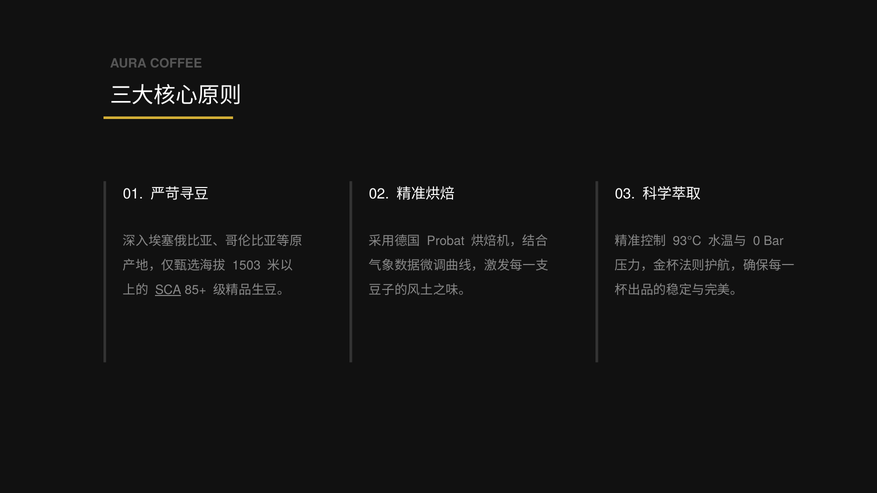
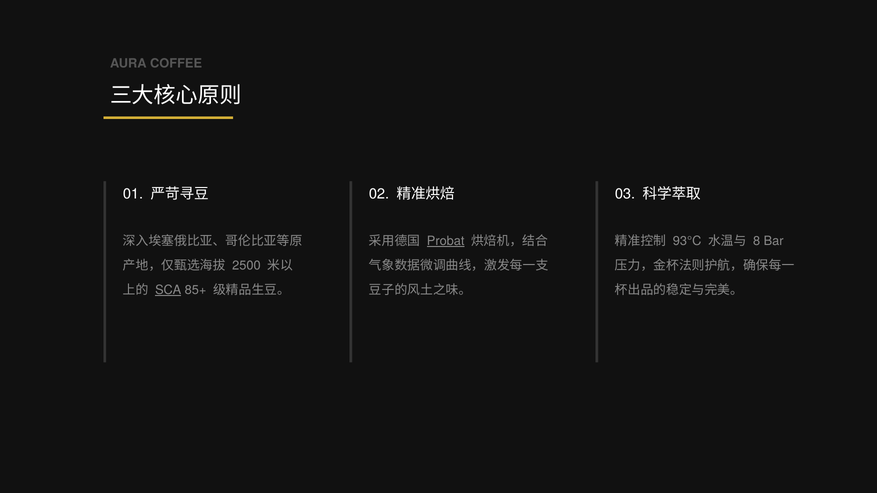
Probat underline: none -> present (446, 241)
0: 0 -> 8 (757, 241)
1503: 1503 -> 2500 (246, 266)
